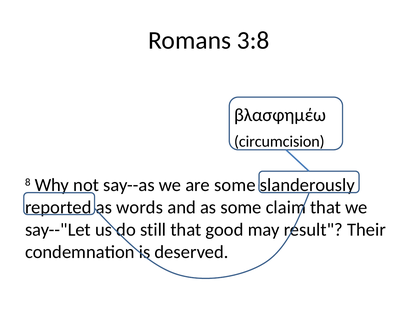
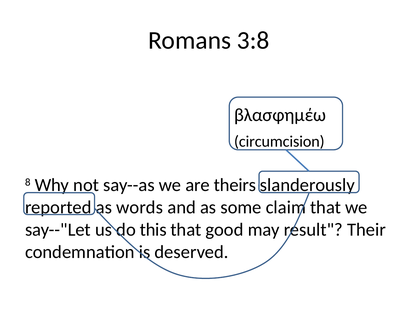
are some: some -> theirs (235, 185)
still: still -> this (153, 230)
